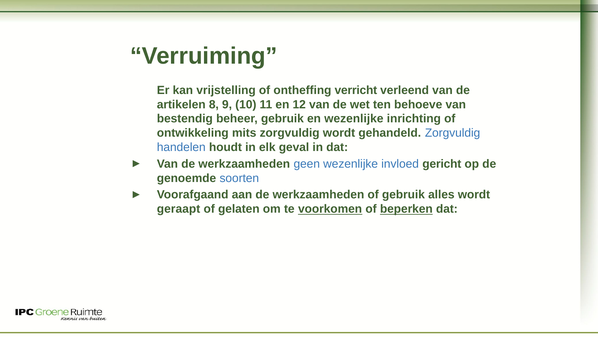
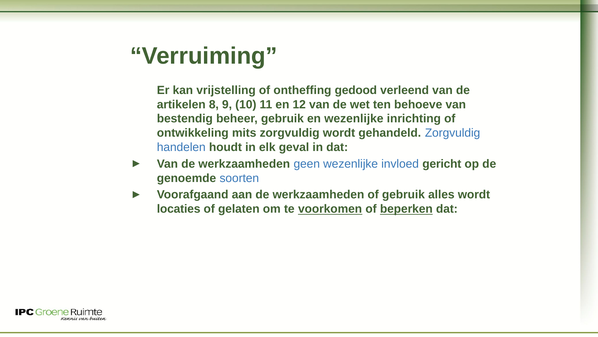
ontheffing verricht: verricht -> gedood (356, 90)
geraapt: geraapt -> locaties (179, 209)
